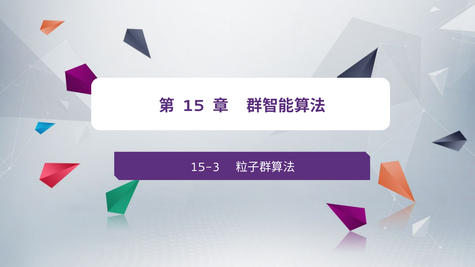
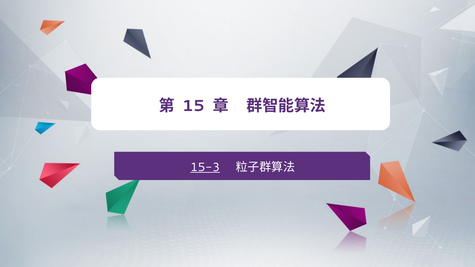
15-3 underline: none -> present (205, 167)
